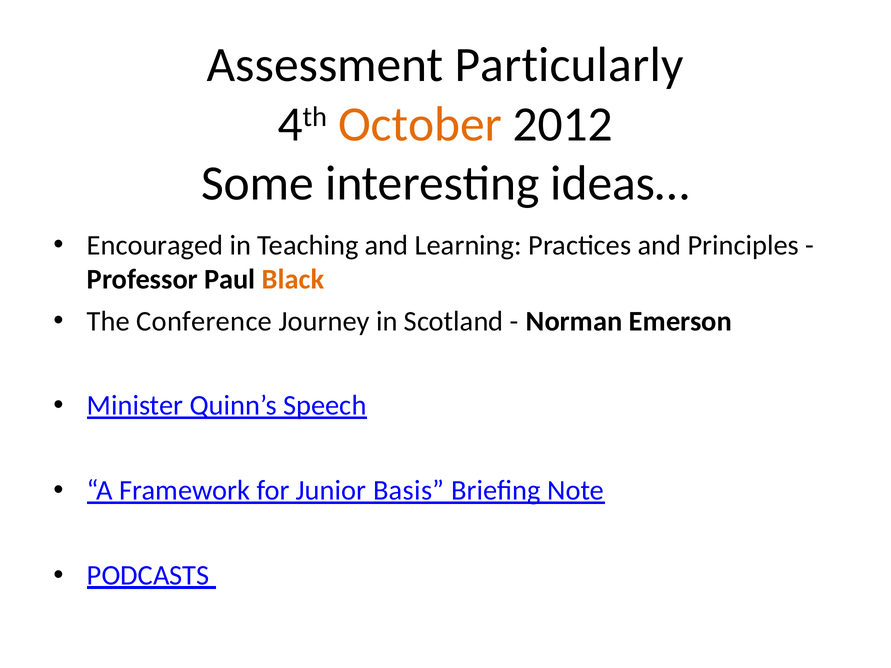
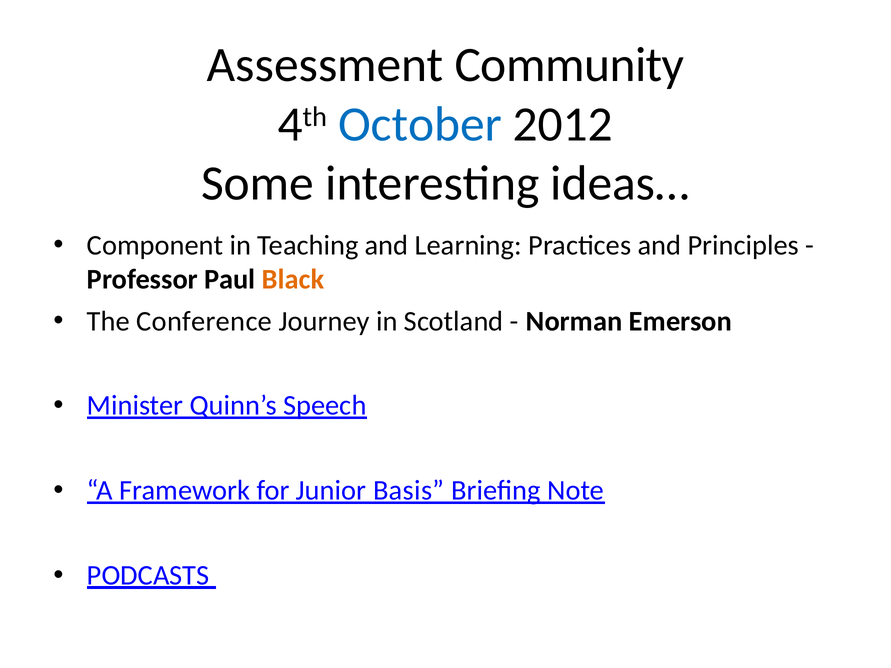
Particularly: Particularly -> Community (569, 65)
October colour: orange -> blue (420, 124)
Encouraged: Encouraged -> Component (155, 245)
